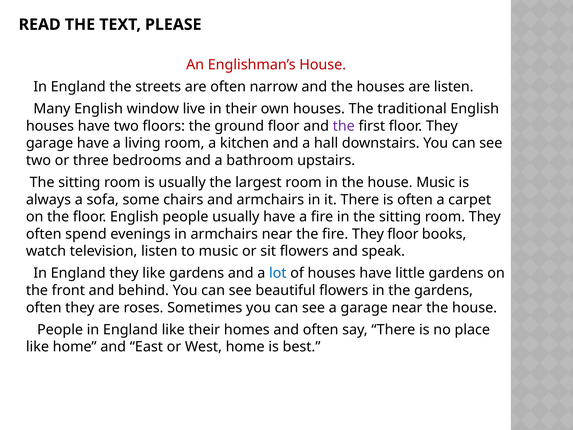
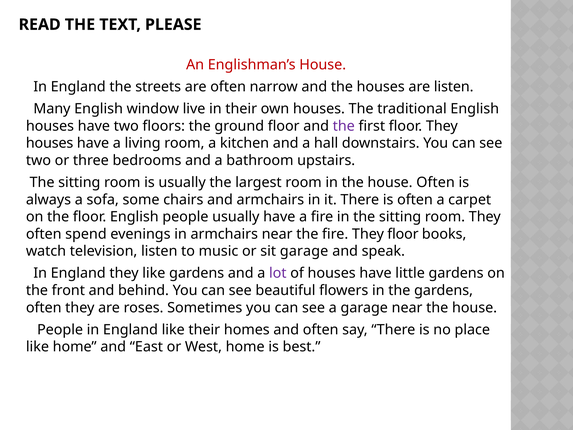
garage: garage -> houses (50, 143)
house Music: Music -> Often (436, 182)
sit flowers: flowers -> garage (304, 251)
lot colour: blue -> purple (278, 273)
